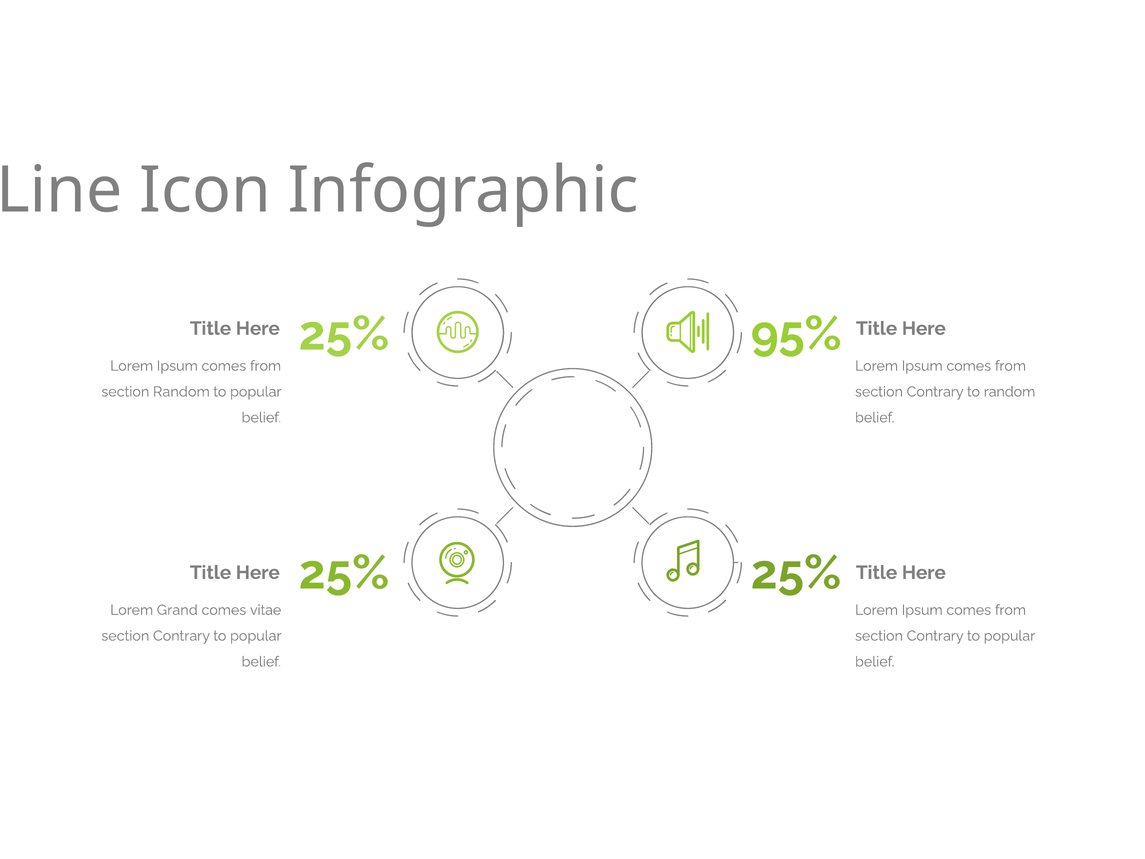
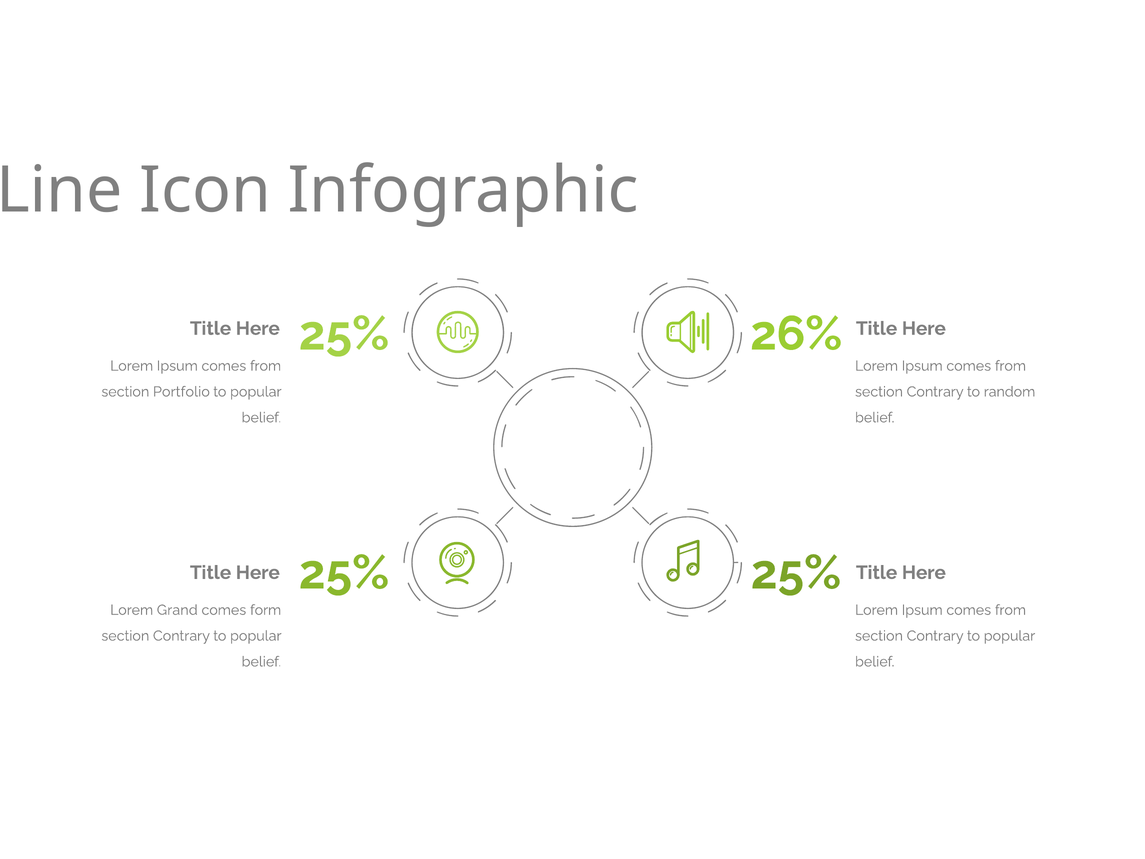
95%: 95% -> 26% (796, 334)
section Random: Random -> Portfolio (181, 392)
vitae: vitae -> form (266, 610)
